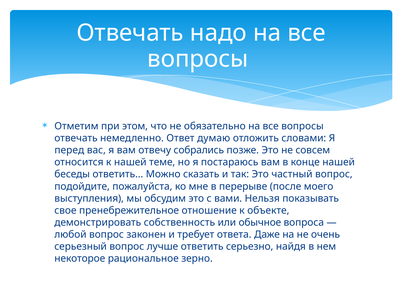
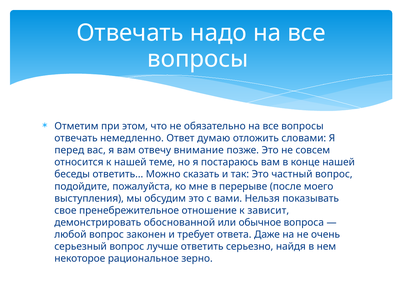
собрались: собрались -> внимание (199, 150)
объекте: объекте -> зависит (268, 211)
собственность: собственность -> обоснованной (179, 223)
